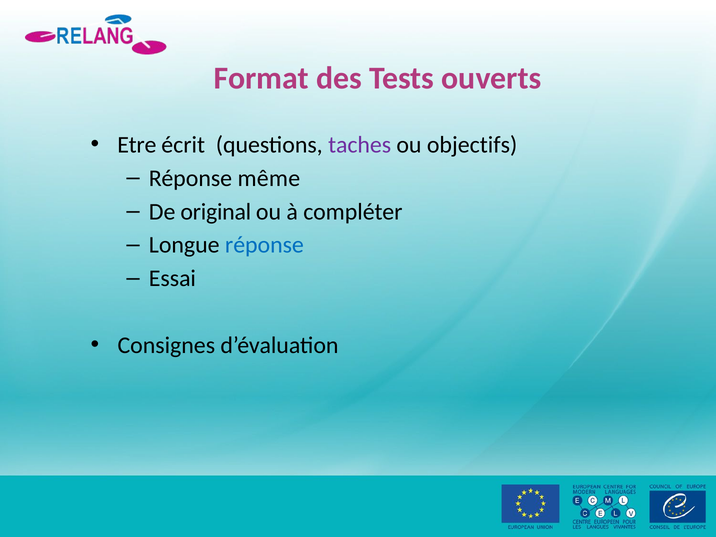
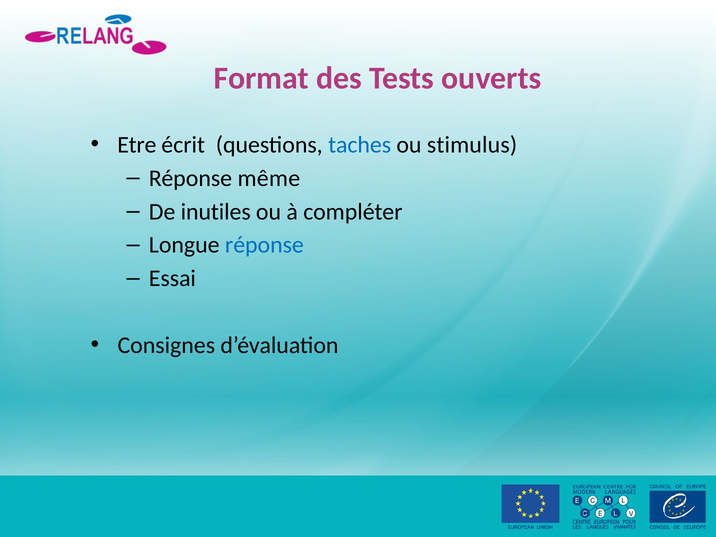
taches colour: purple -> blue (360, 145)
objectifs: objectifs -> stimulus (472, 145)
original: original -> inutiles (216, 212)
